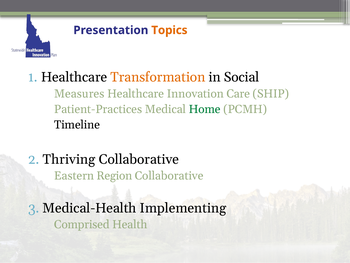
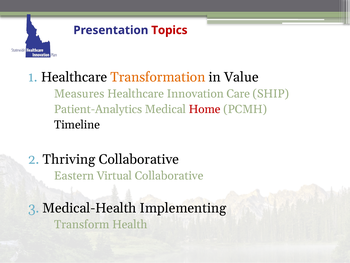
Topics colour: orange -> red (169, 30)
Social: Social -> Value (241, 77)
Patient-Practices: Patient-Practices -> Patient-Analytics (98, 109)
Home colour: green -> red (205, 109)
Region: Region -> Virtual (114, 175)
Comprised: Comprised -> Transform (82, 224)
